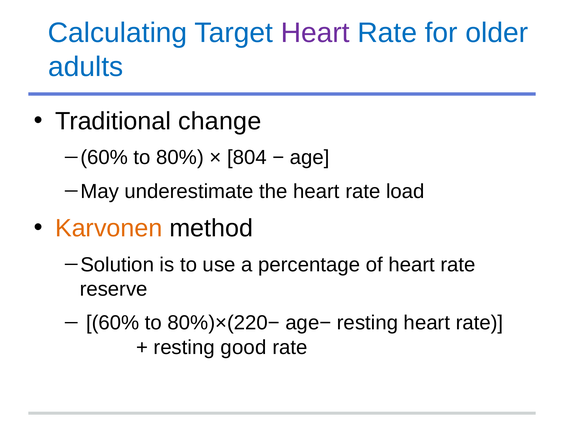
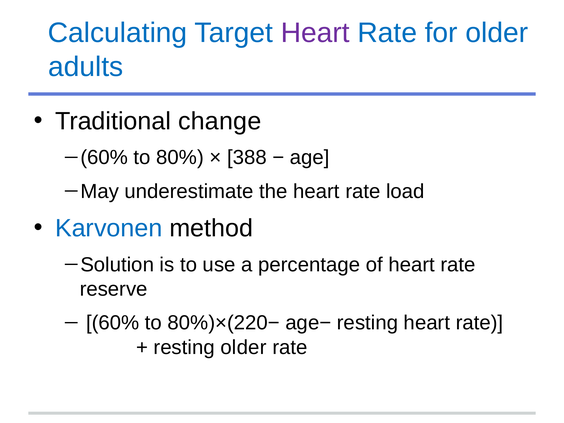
804: 804 -> 388 (247, 157)
Karvonen colour: orange -> blue (109, 228)
resting good: good -> older (243, 347)
